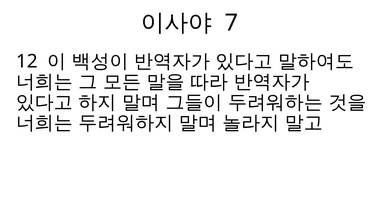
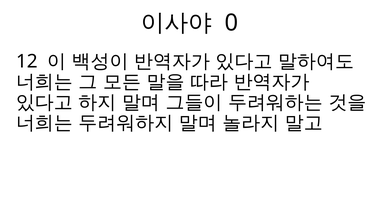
7: 7 -> 0 (231, 23)
